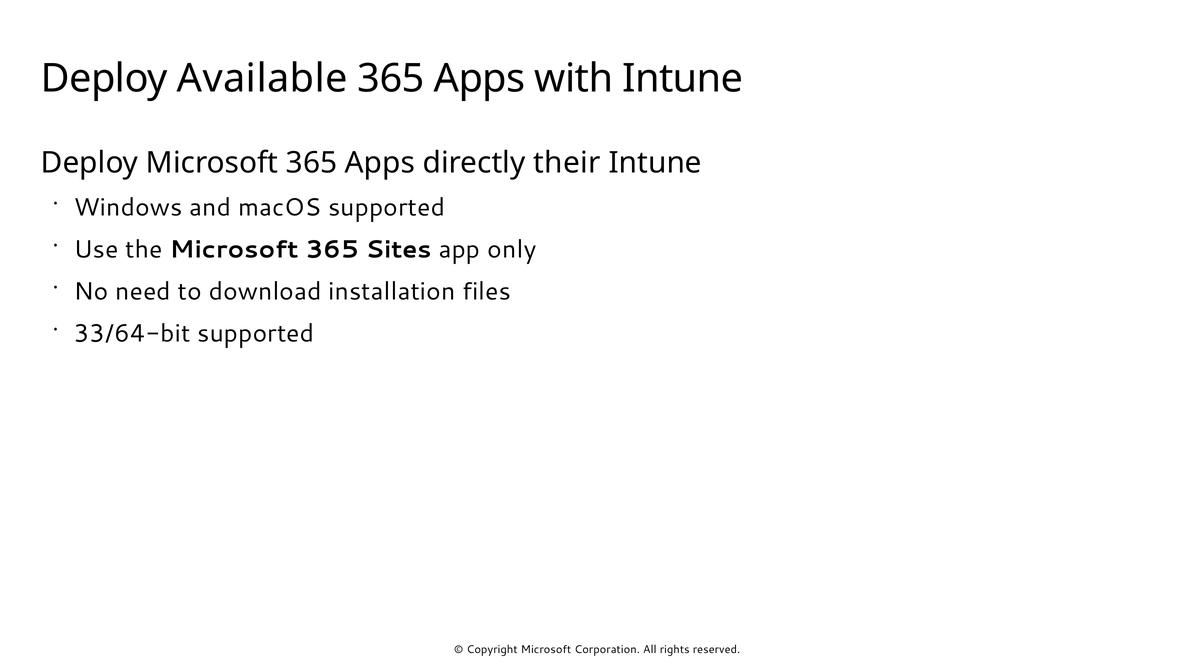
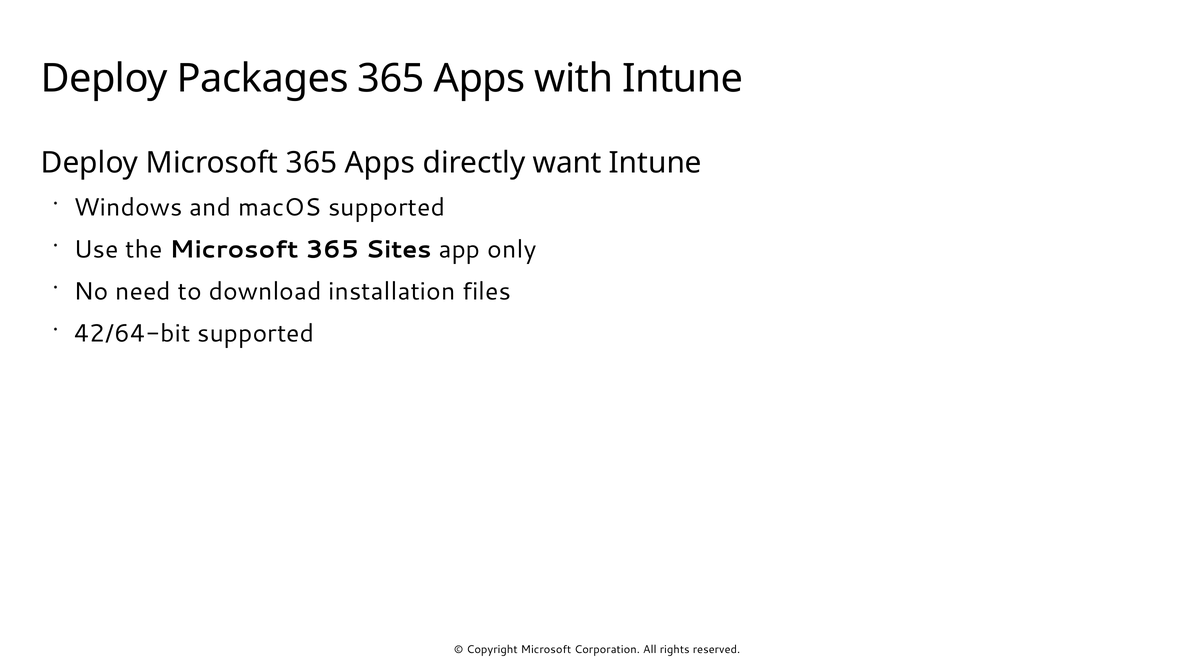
Available: Available -> Packages (263, 78)
their: their -> want (567, 163)
33/64-bit: 33/64-bit -> 42/64-bit (132, 334)
